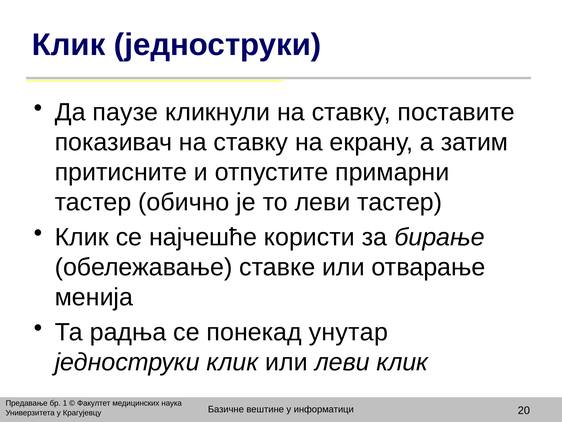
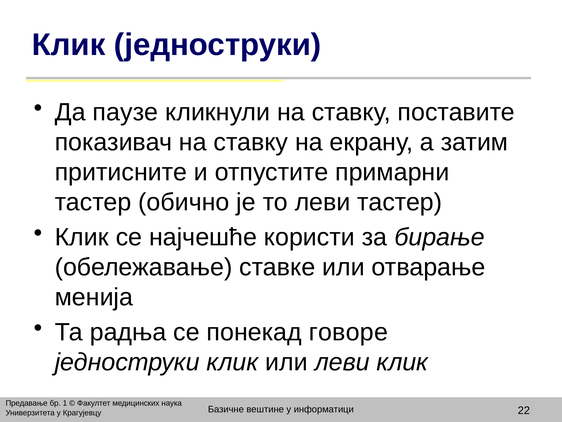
унутар: унутар -> говоре (348, 332)
20: 20 -> 22 (524, 410)
